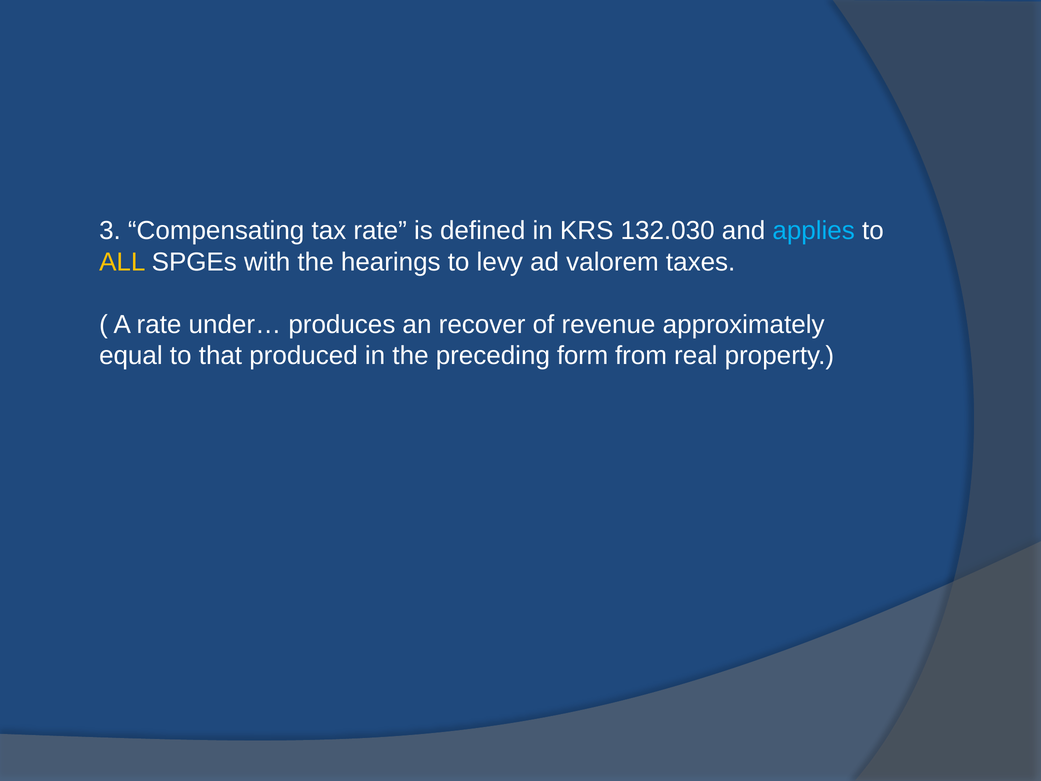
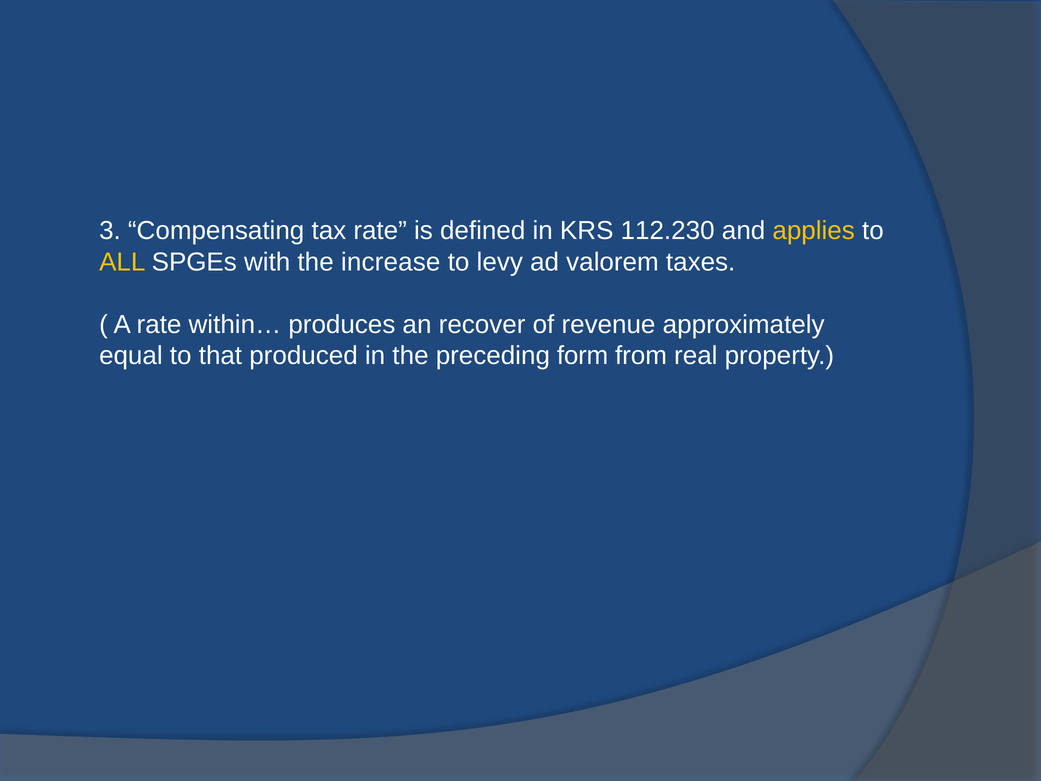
132.030: 132.030 -> 112.230 (668, 231)
applies colour: light blue -> yellow (814, 231)
hearings: hearings -> increase (391, 262)
under…: under… -> within… (235, 324)
